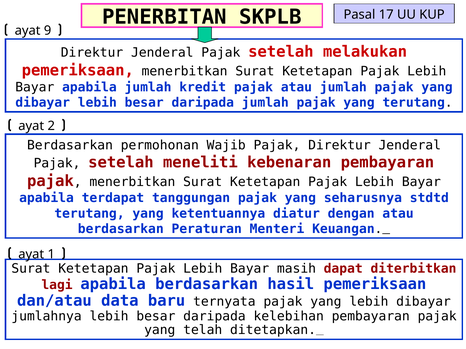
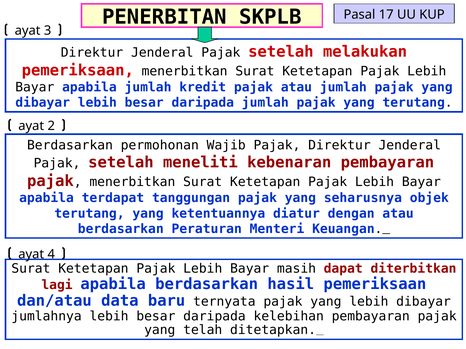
9: 9 -> 3 (48, 31)
stdtd: stdtd -> objek (429, 198)
1: 1 -> 4 (51, 255)
